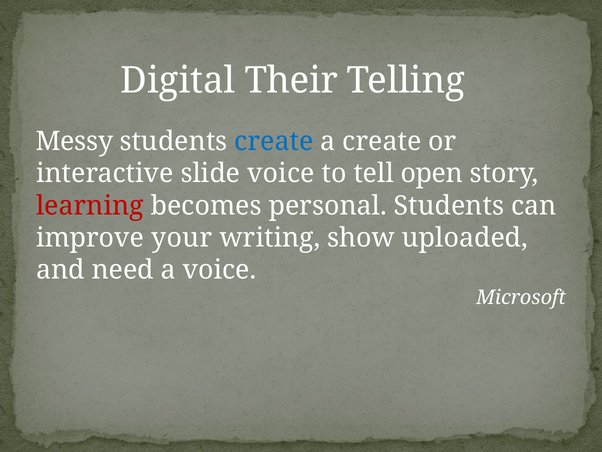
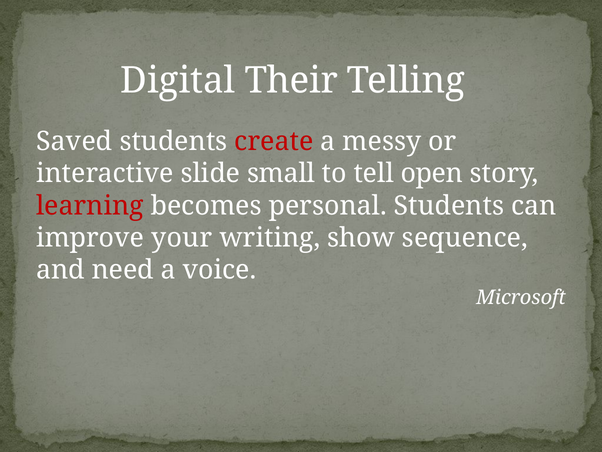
Messy: Messy -> Saved (74, 141)
create colour: blue -> red (274, 141)
a create: create -> messy (382, 141)
slide voice: voice -> small (281, 173)
uploaded: uploaded -> sequence (465, 238)
